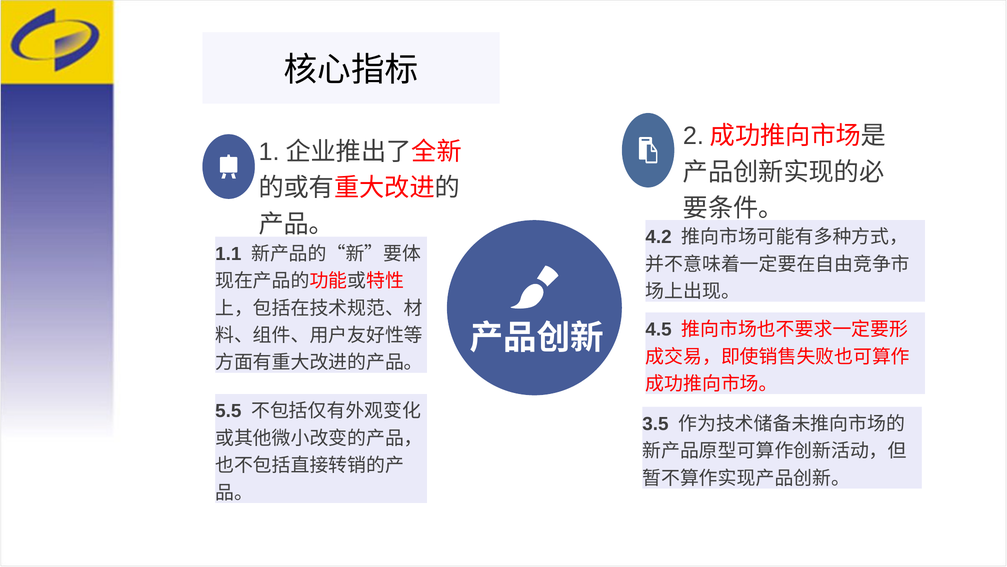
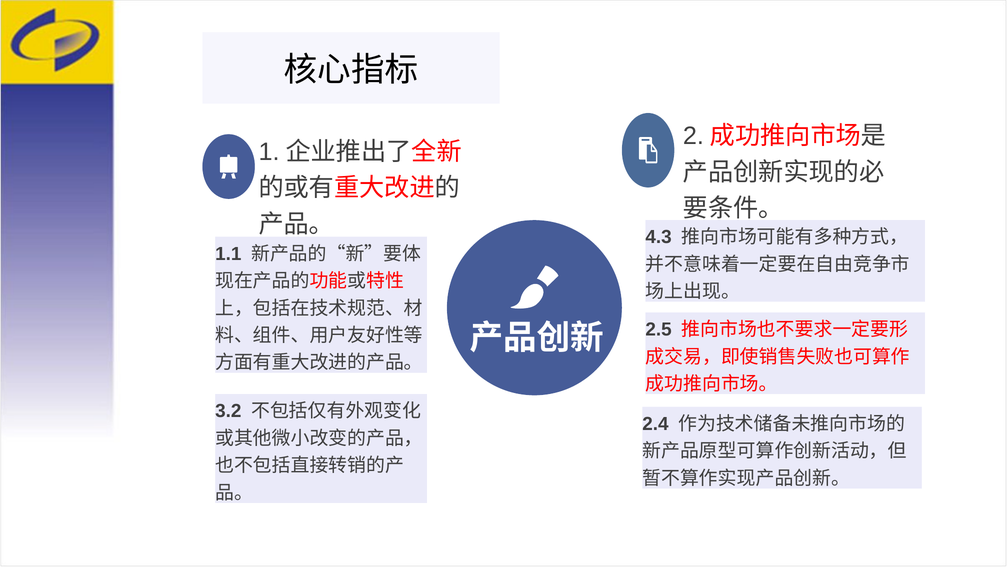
4.2: 4.2 -> 4.3 (659, 237)
4.5: 4.5 -> 2.5 (659, 329)
5.5: 5.5 -> 3.2 (228, 411)
3.5: 3.5 -> 2.4 (655, 424)
